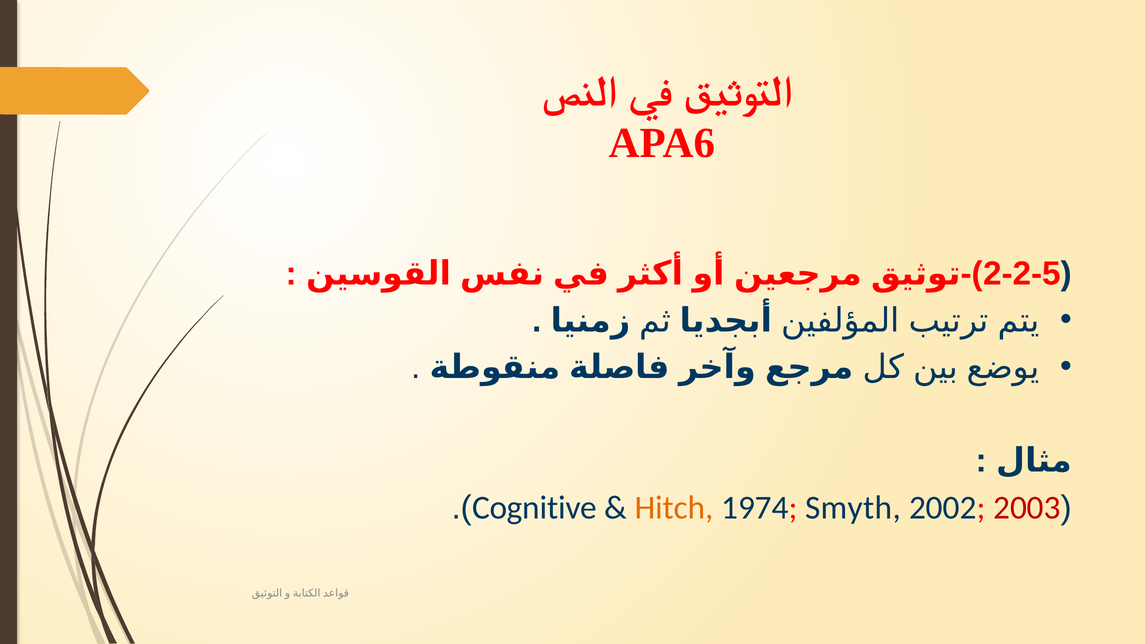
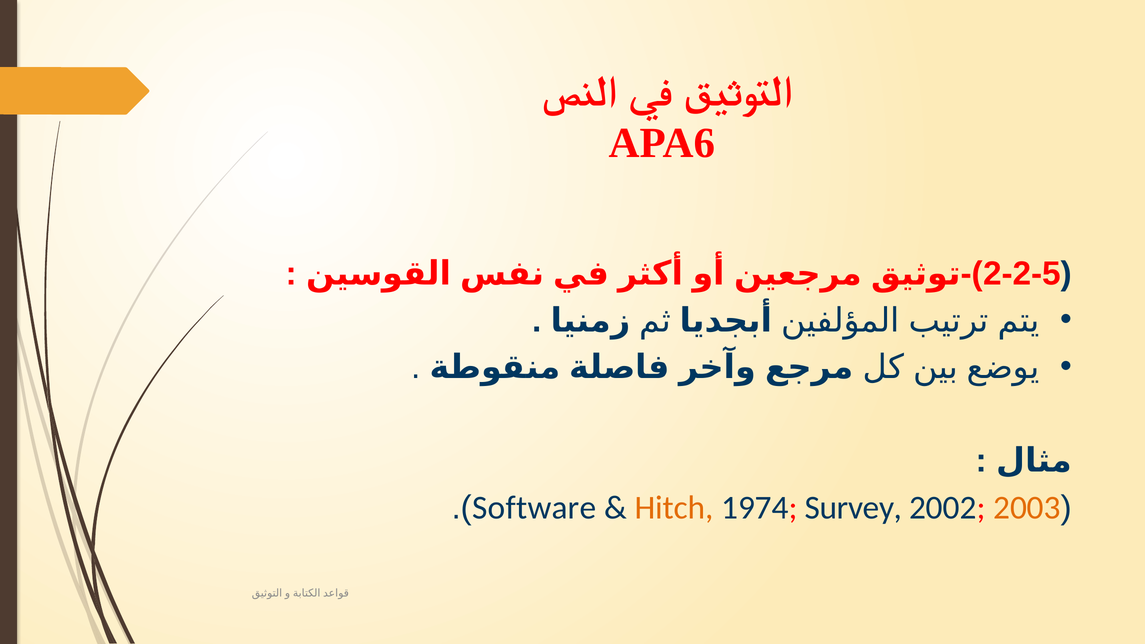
Cognitive: Cognitive -> Software (534, 508)
Smyth: Smyth -> Survey (854, 508)
2003 colour: red -> orange (1027, 508)
